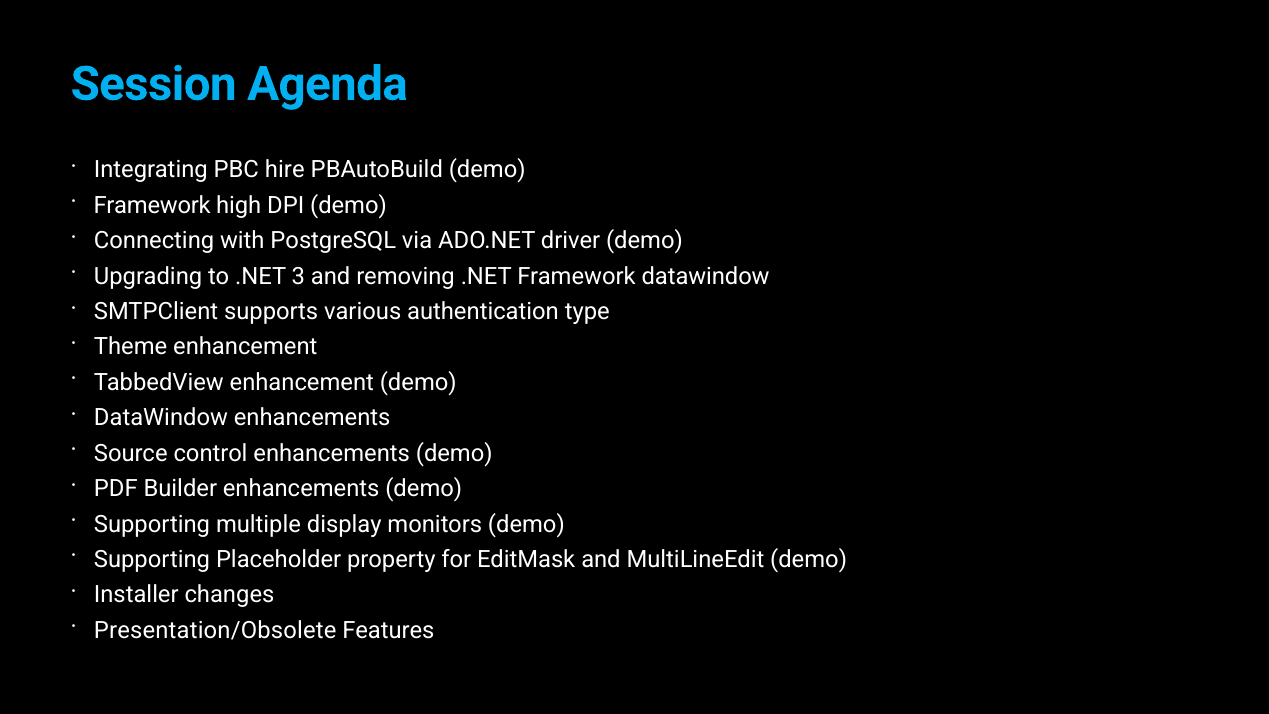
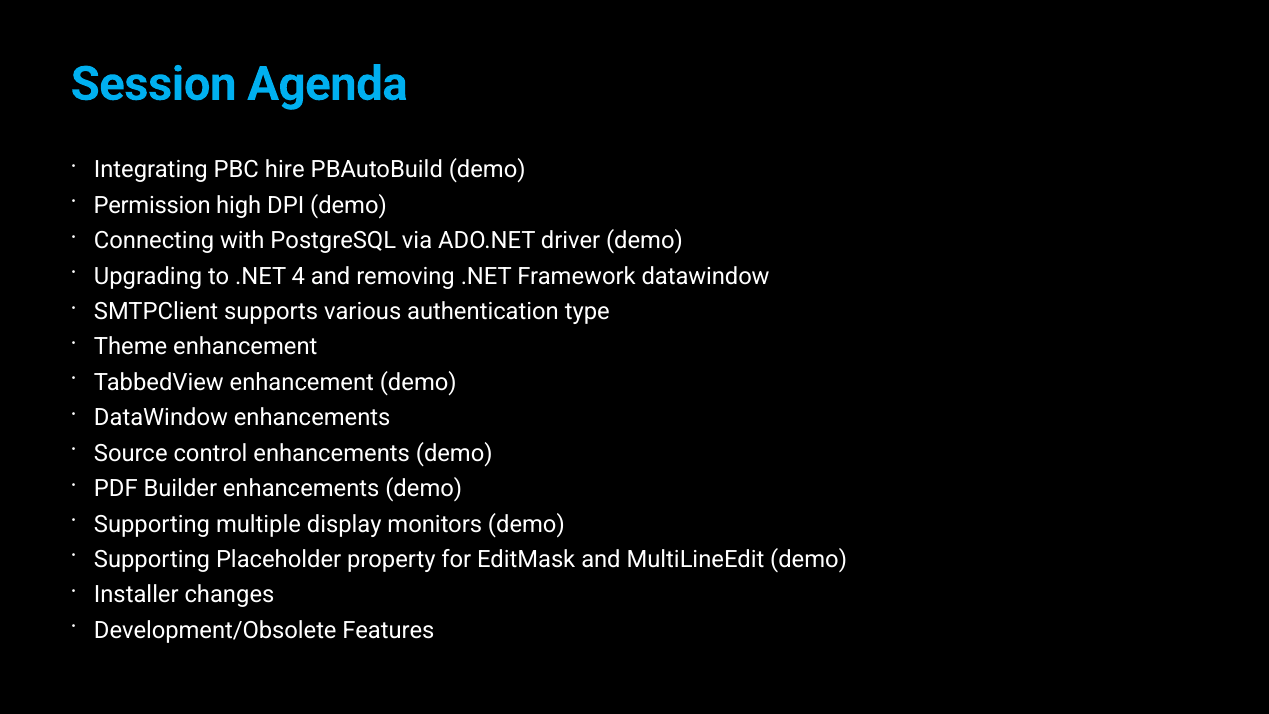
Framework: Framework -> Permission (152, 205)
3: 3 -> 4 (298, 276)
Presentation/Obsolete: Presentation/Obsolete -> Development/Obsolete (215, 630)
